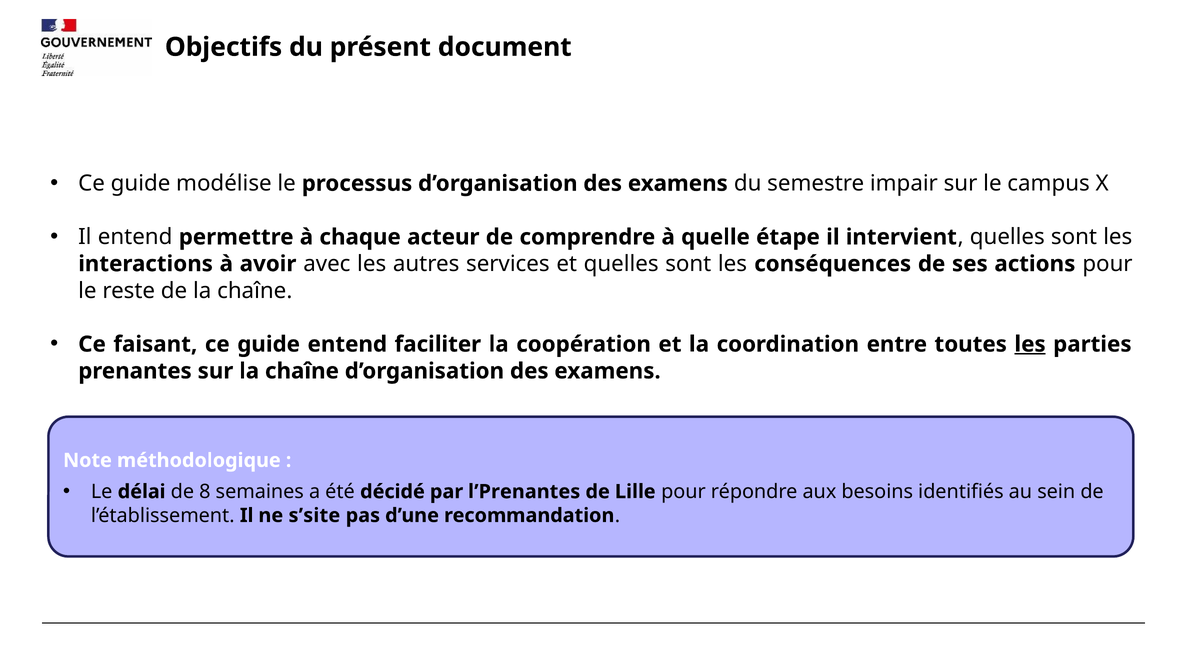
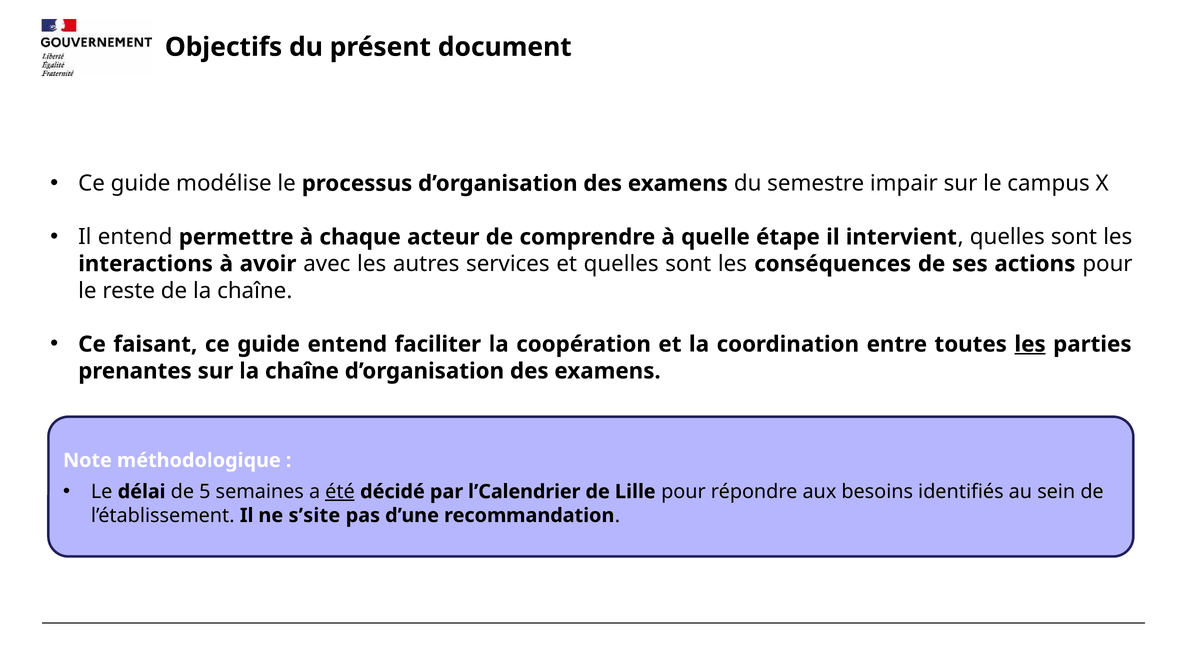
8: 8 -> 5 (205, 492)
été underline: none -> present (340, 492)
l’Prenantes: l’Prenantes -> l’Calendrier (524, 492)
